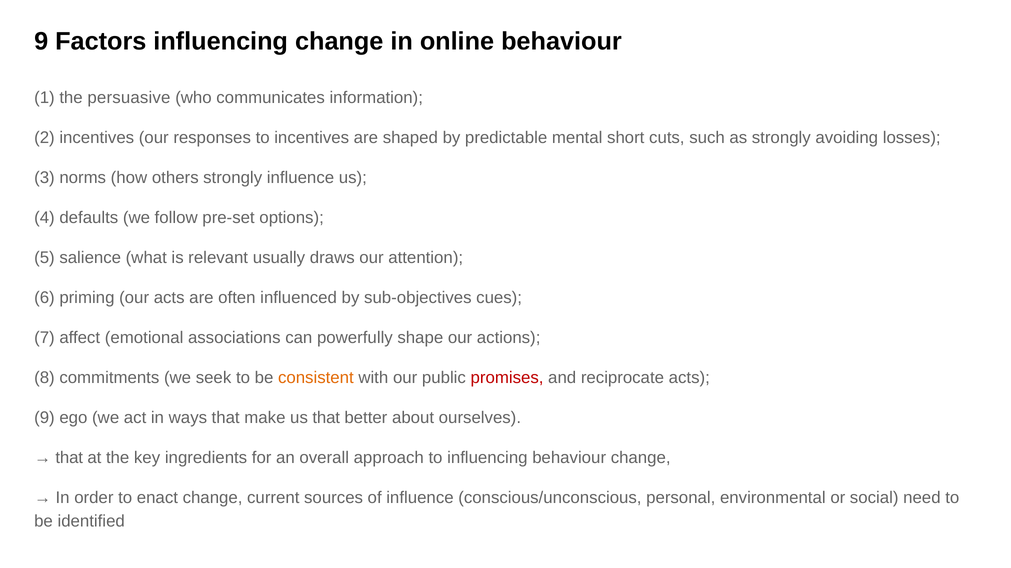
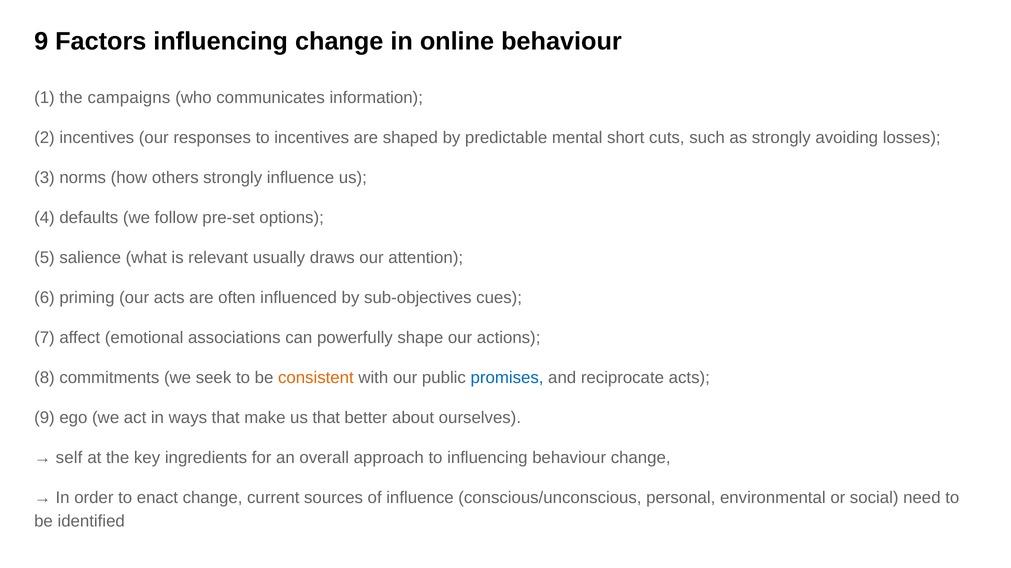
persuasive: persuasive -> campaigns (129, 98)
promises colour: red -> blue (507, 378)
that: that -> self (69, 458)
